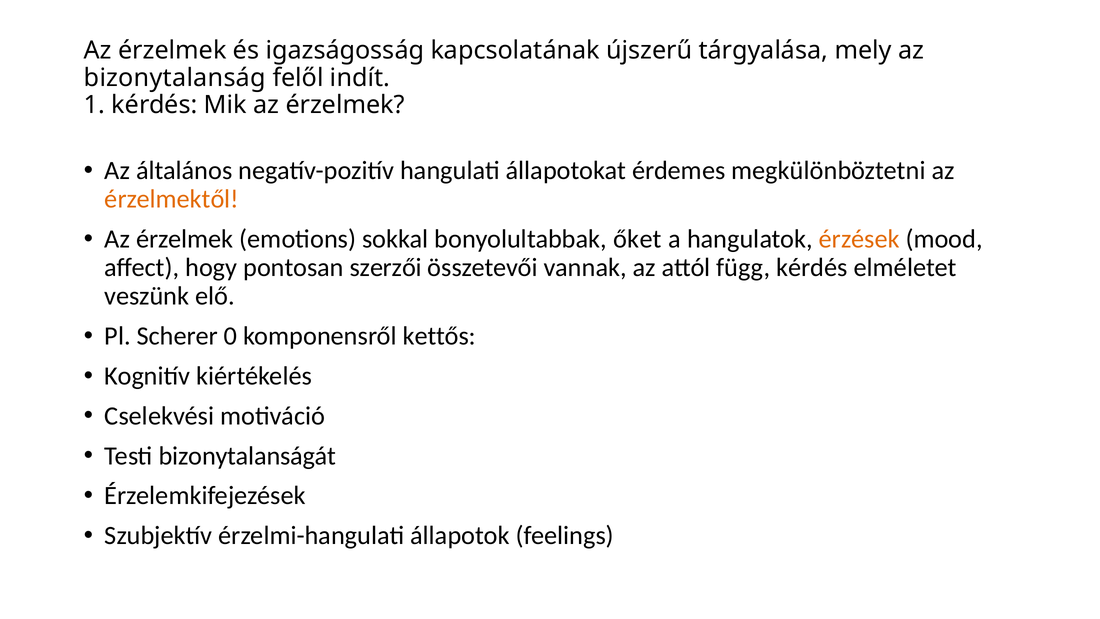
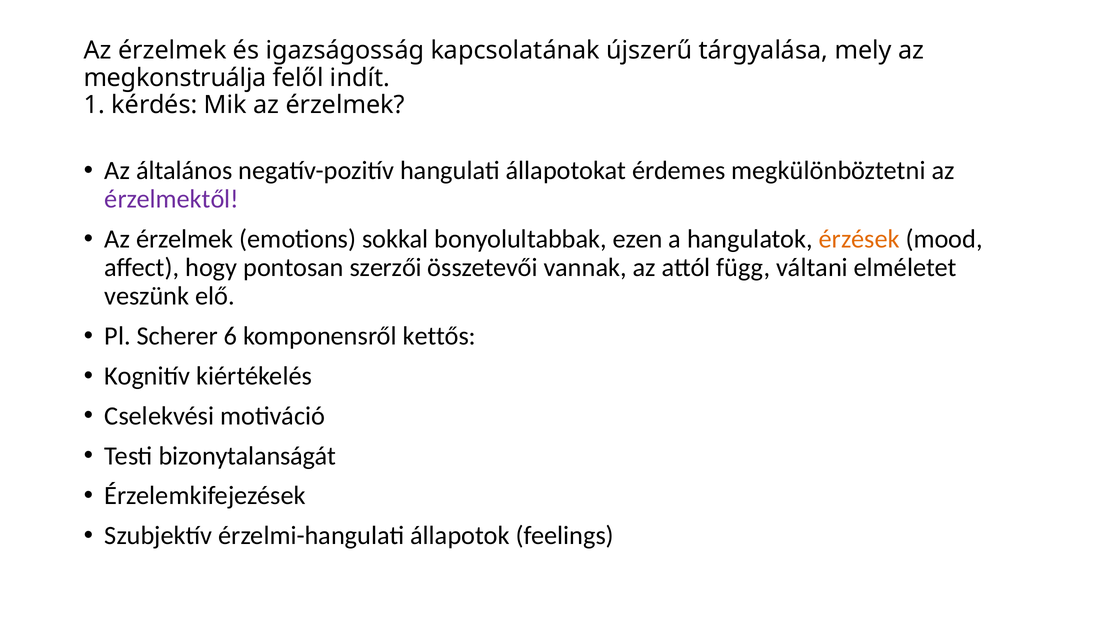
bizonytalanság: bizonytalanság -> megkonstruálja (175, 78)
érzelmektől colour: orange -> purple (172, 199)
őket: őket -> ezen (638, 239)
függ kérdés: kérdés -> váltani (812, 268)
0: 0 -> 6 (231, 336)
